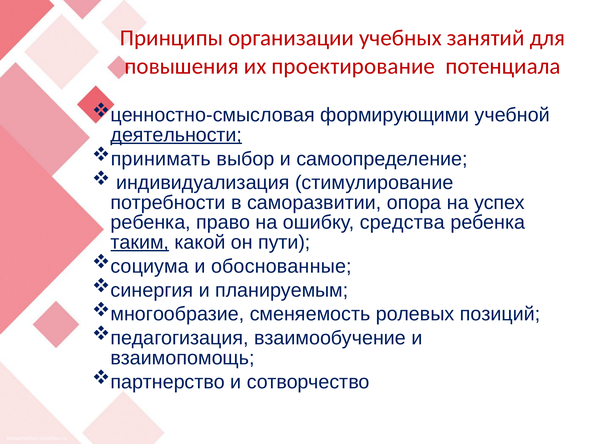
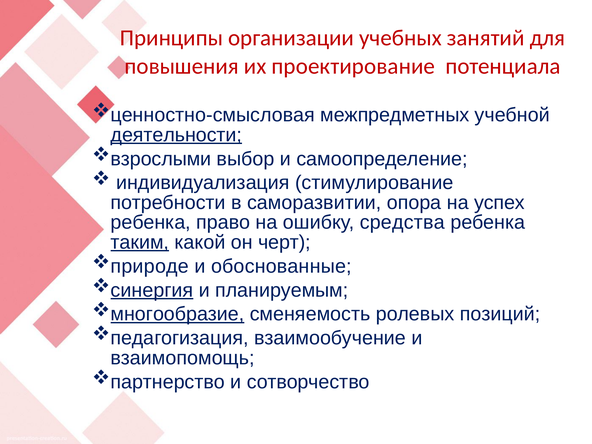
формирующими: формирующими -> межпредметных (395, 115)
принимать: принимать -> взрослыми (161, 159)
пути: пути -> черт (284, 242)
социума: социума -> природе (150, 266)
синергия underline: none -> present (152, 290)
многообразие underline: none -> present (177, 314)
